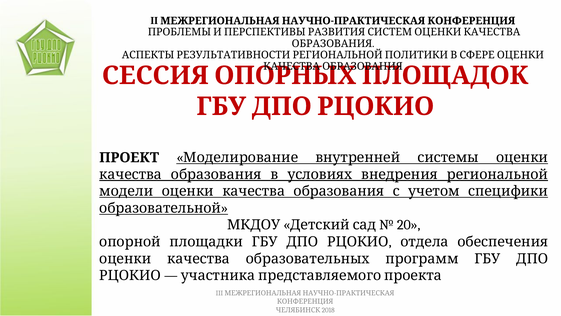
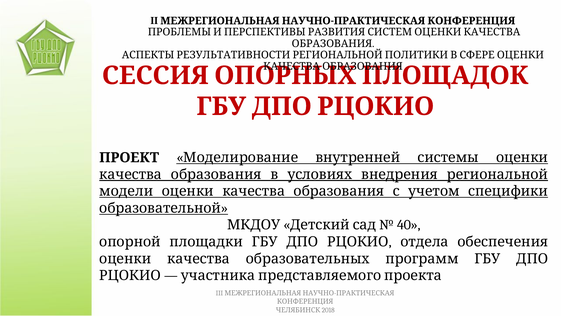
20: 20 -> 40 (409, 225)
